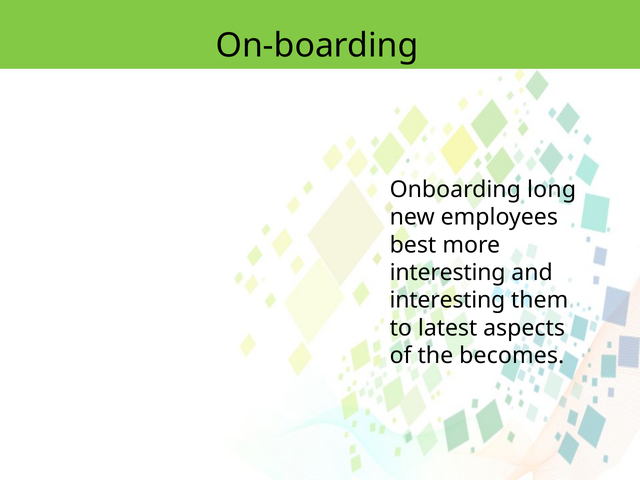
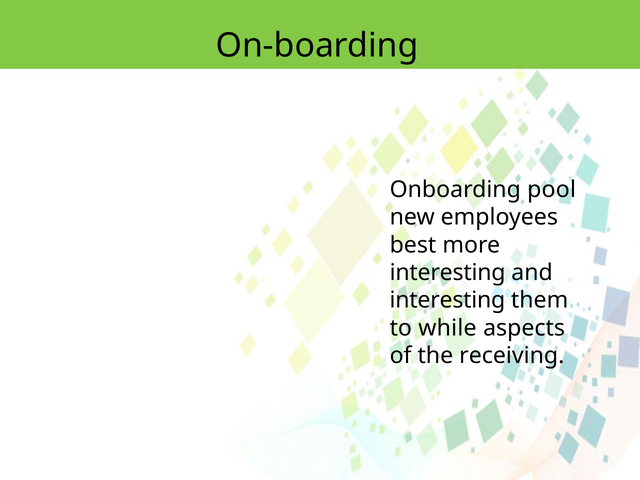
long: long -> pool (552, 189)
latest: latest -> while (447, 328)
becomes: becomes -> receiving (512, 356)
